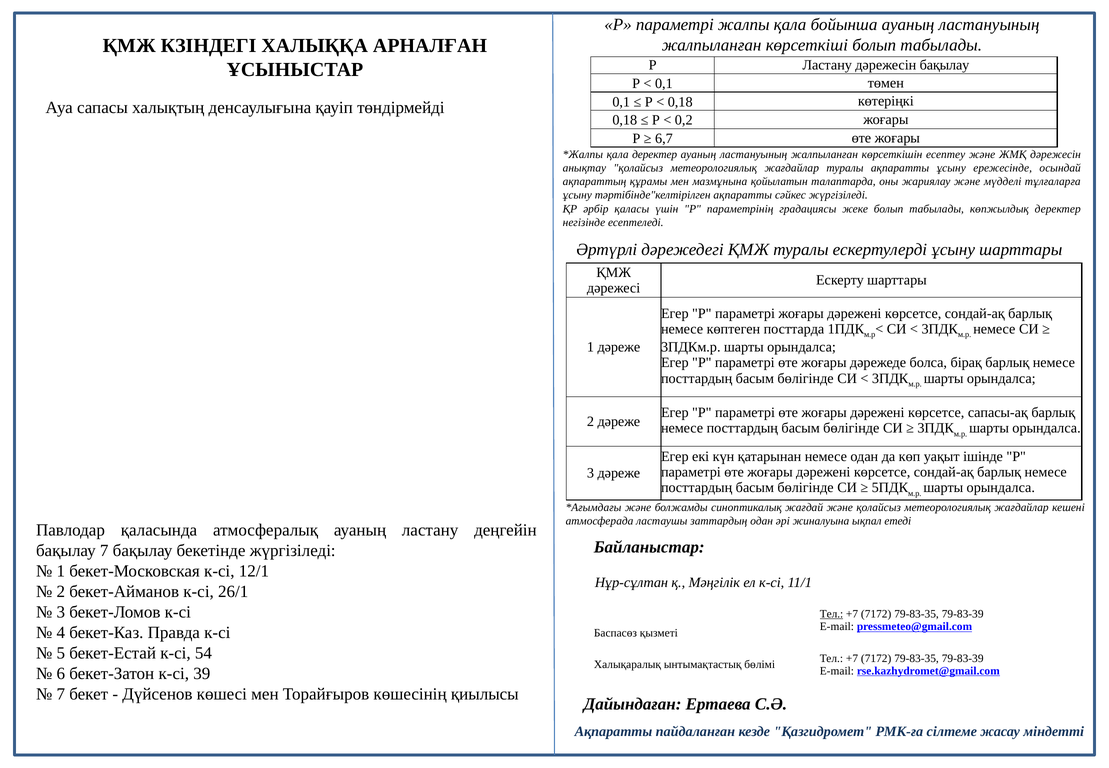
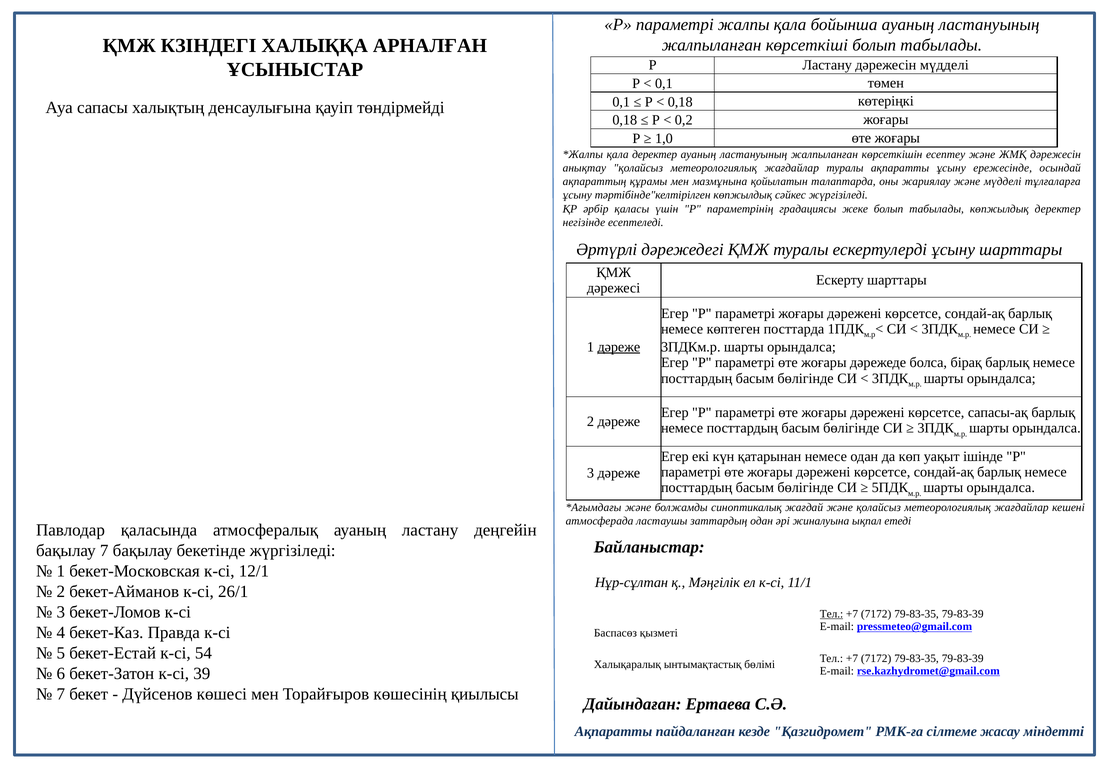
дәрежесін бақылау: бақылау -> мүдделі (944, 65)
6,7: 6,7 -> 1,0 (664, 138)
тәртібінде"келтірілген ақпаратты: ақпаратты -> көпжылдық (743, 195)
дәреже underline: none -> present (619, 347)
